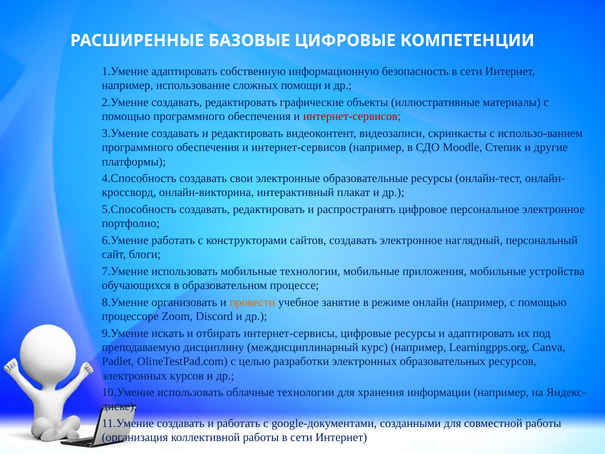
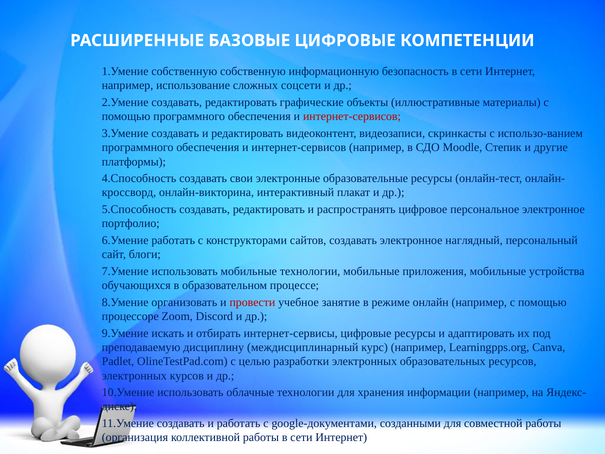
1.Умение адаптировать: адаптировать -> собственную (184, 71)
помощи: помощи -> соцсети (301, 86)
провести colour: orange -> red (252, 302)
